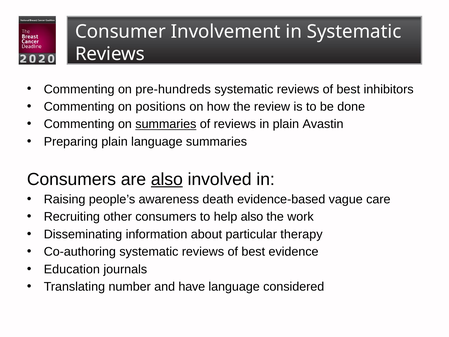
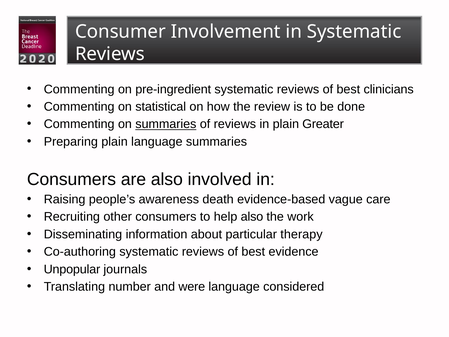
pre-hundreds: pre-hundreds -> pre-ingredient (173, 89)
inhibitors: inhibitors -> clinicians (389, 89)
positions: positions -> statistical (161, 107)
Avastin: Avastin -> Greater (323, 124)
also underline: present -> none (167, 179)
Education: Education -> Unpopular (72, 269)
have: have -> were (192, 287)
